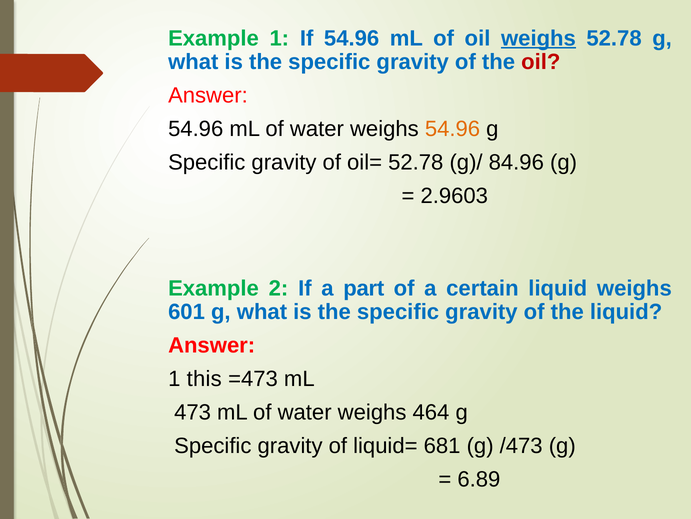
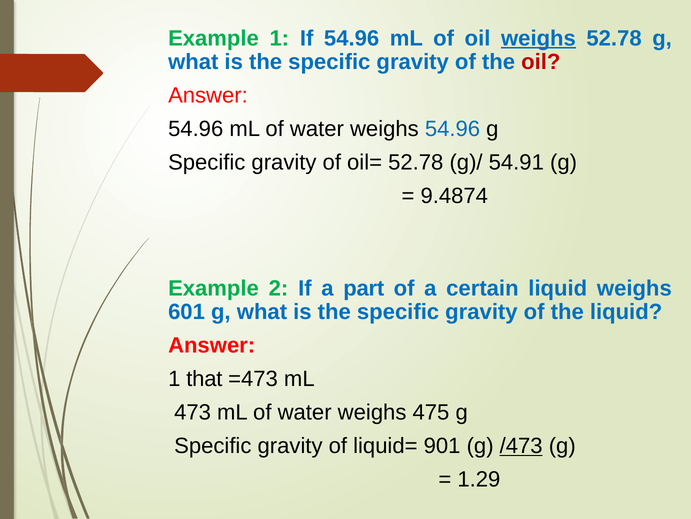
54.96 colour: orange -> blue (452, 129)
84.96: 84.96 -> 54.91 (516, 162)
2.9603: 2.9603 -> 9.4874 (454, 196)
this: this -> that (204, 379)
464: 464 -> 475 (431, 412)
681: 681 -> 901 (442, 445)
/473 underline: none -> present (521, 445)
6.89: 6.89 -> 1.29 (479, 479)
